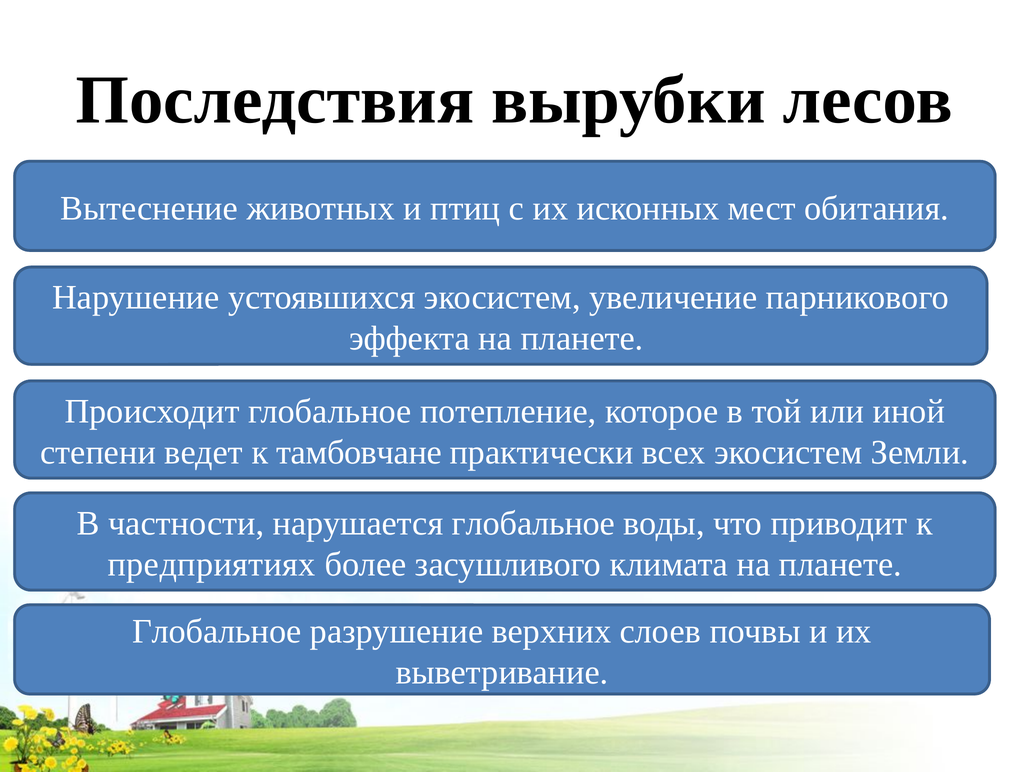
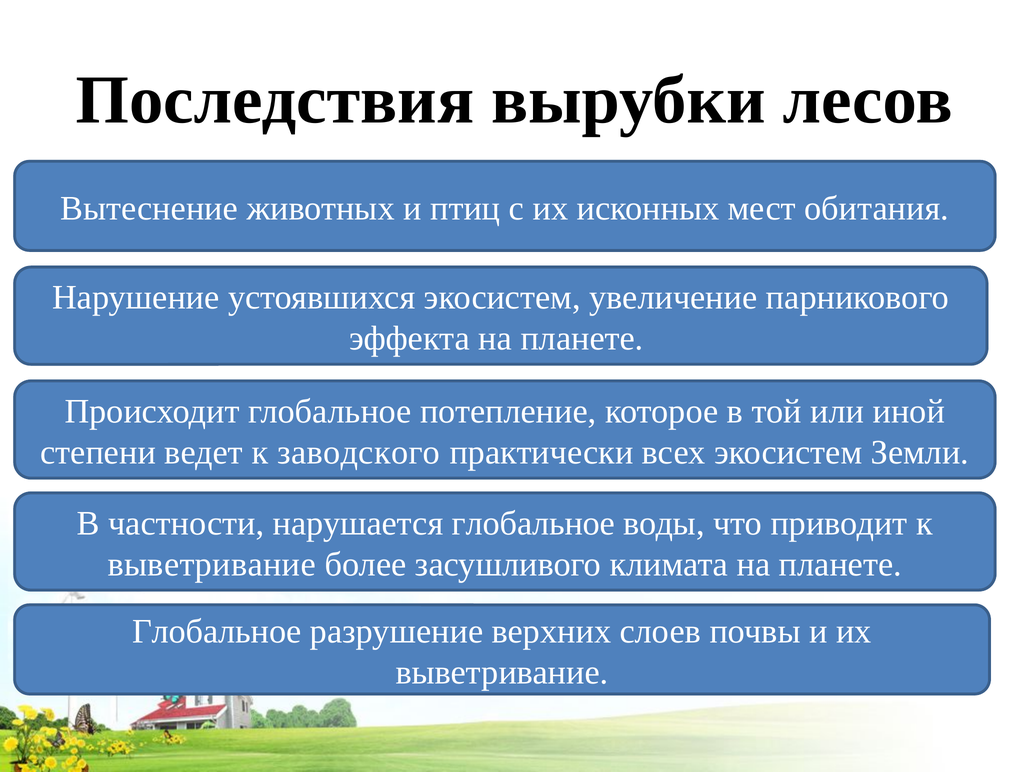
тамбовчане: тамбовчане -> заводского (359, 452)
предприятиях: предприятиях -> выветривание (212, 564)
